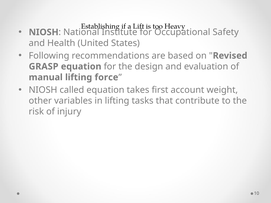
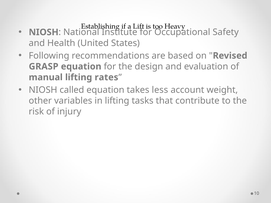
force: force -> rates (106, 77)
first: first -> less (160, 90)
